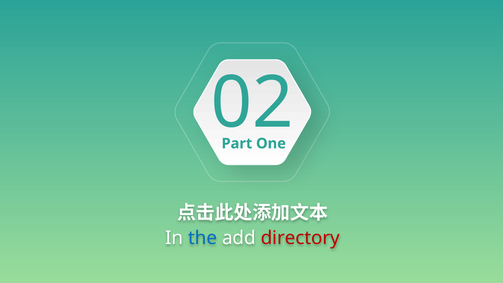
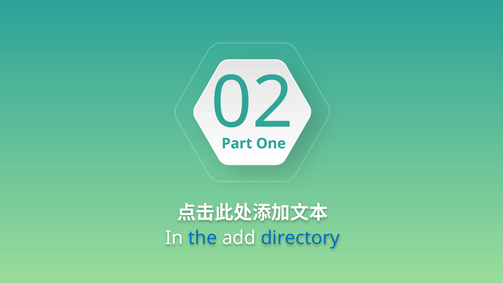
directory colour: red -> blue (300, 238)
